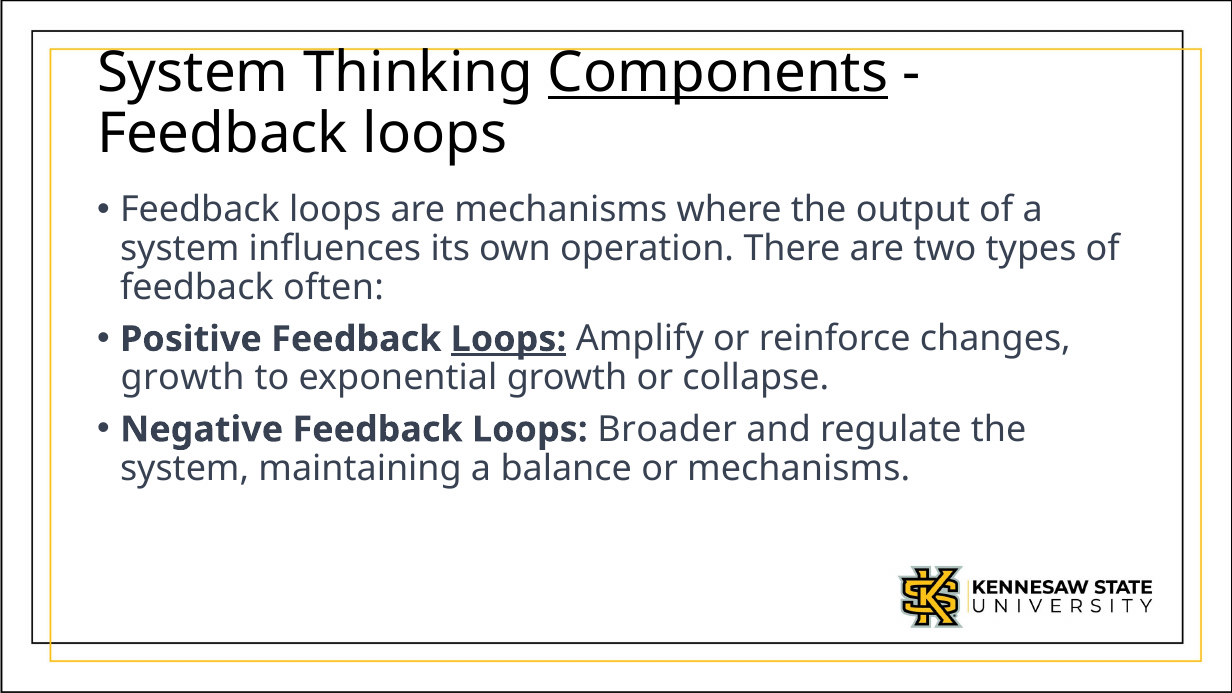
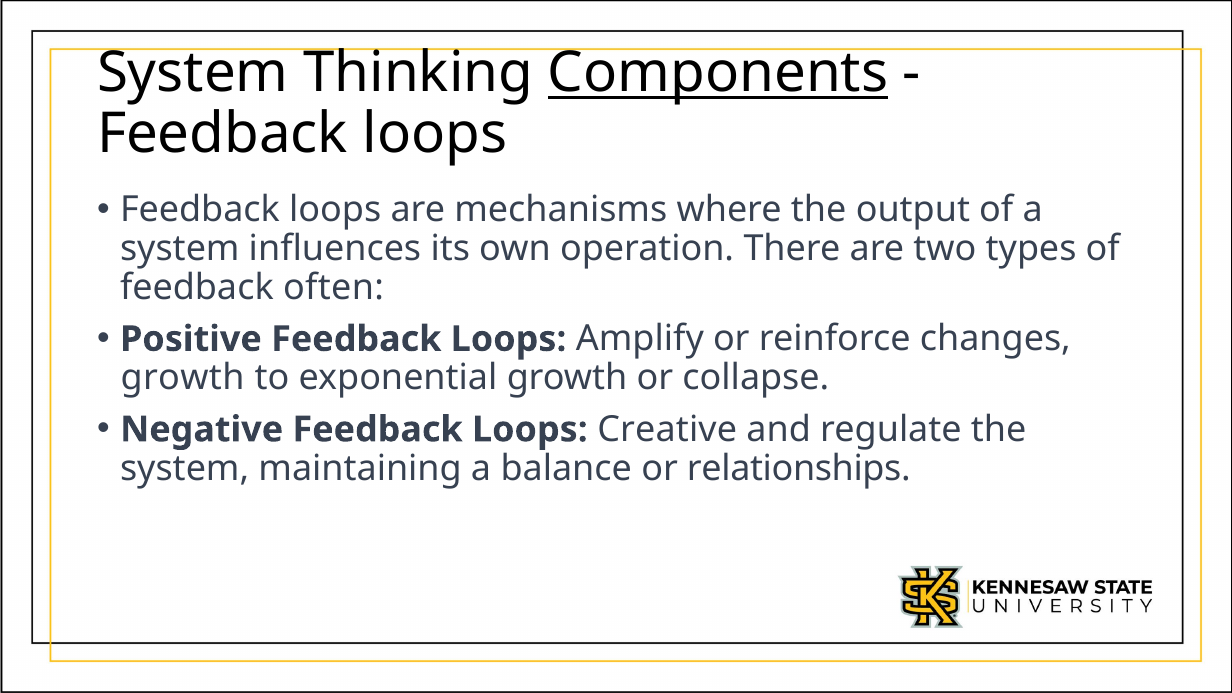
Loops underline: present -> none (509, 339)
Broader: Broader -> Creative (667, 430)
or mechanisms: mechanisms -> relationships (799, 468)
